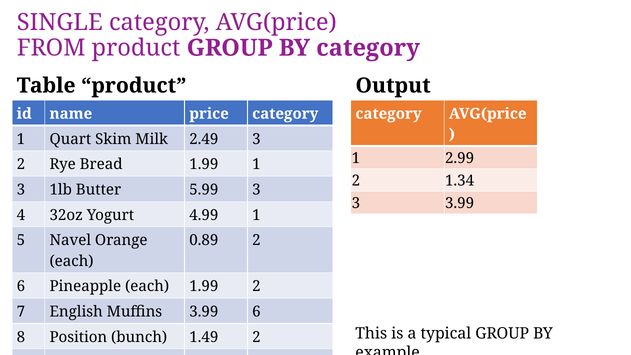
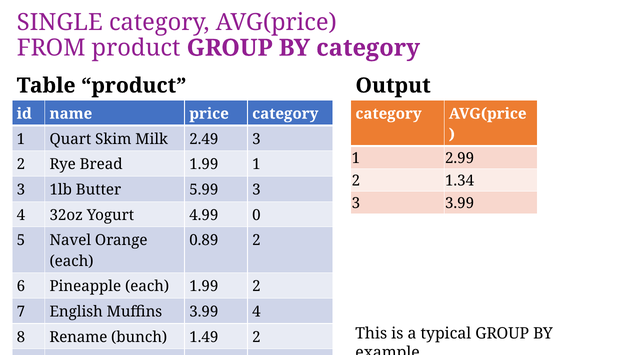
4.99 1: 1 -> 0 (256, 215)
3.99 6: 6 -> 4 (256, 312)
Position: Position -> Rename (78, 337)
